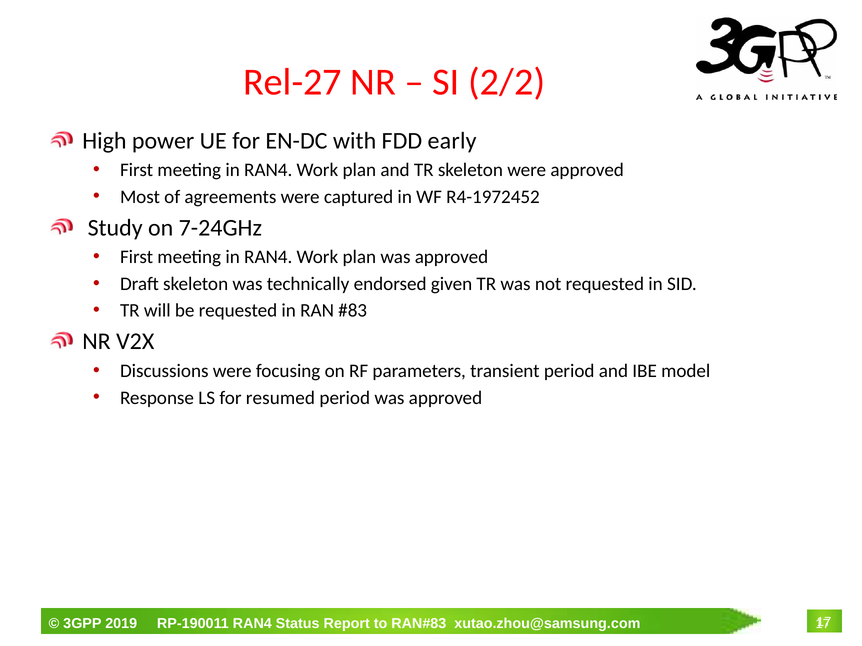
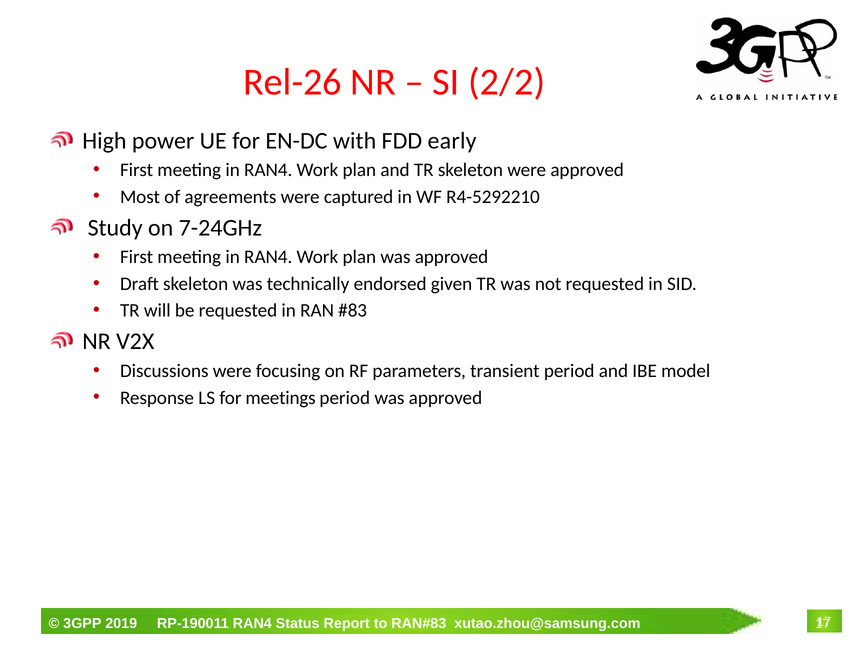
Rel-27: Rel-27 -> Rel-26 (293, 82)
R4-1972452: R4-1972452 -> R4-5292210 (493, 197)
resumed: resumed -> meetings (281, 398)
